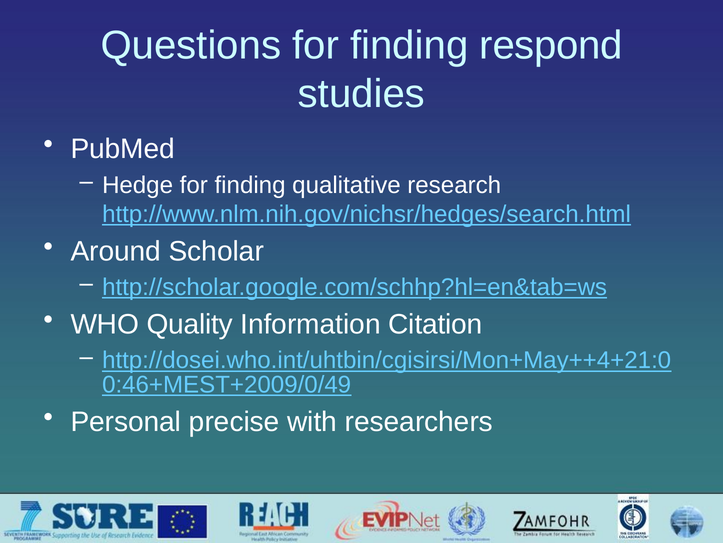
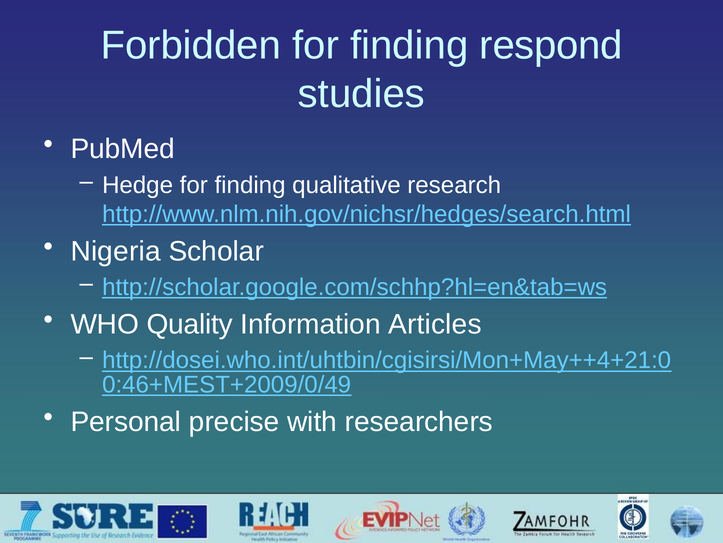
Questions: Questions -> Forbidden (191, 46)
Around: Around -> Nigeria (116, 251)
Citation: Citation -> Articles (435, 324)
